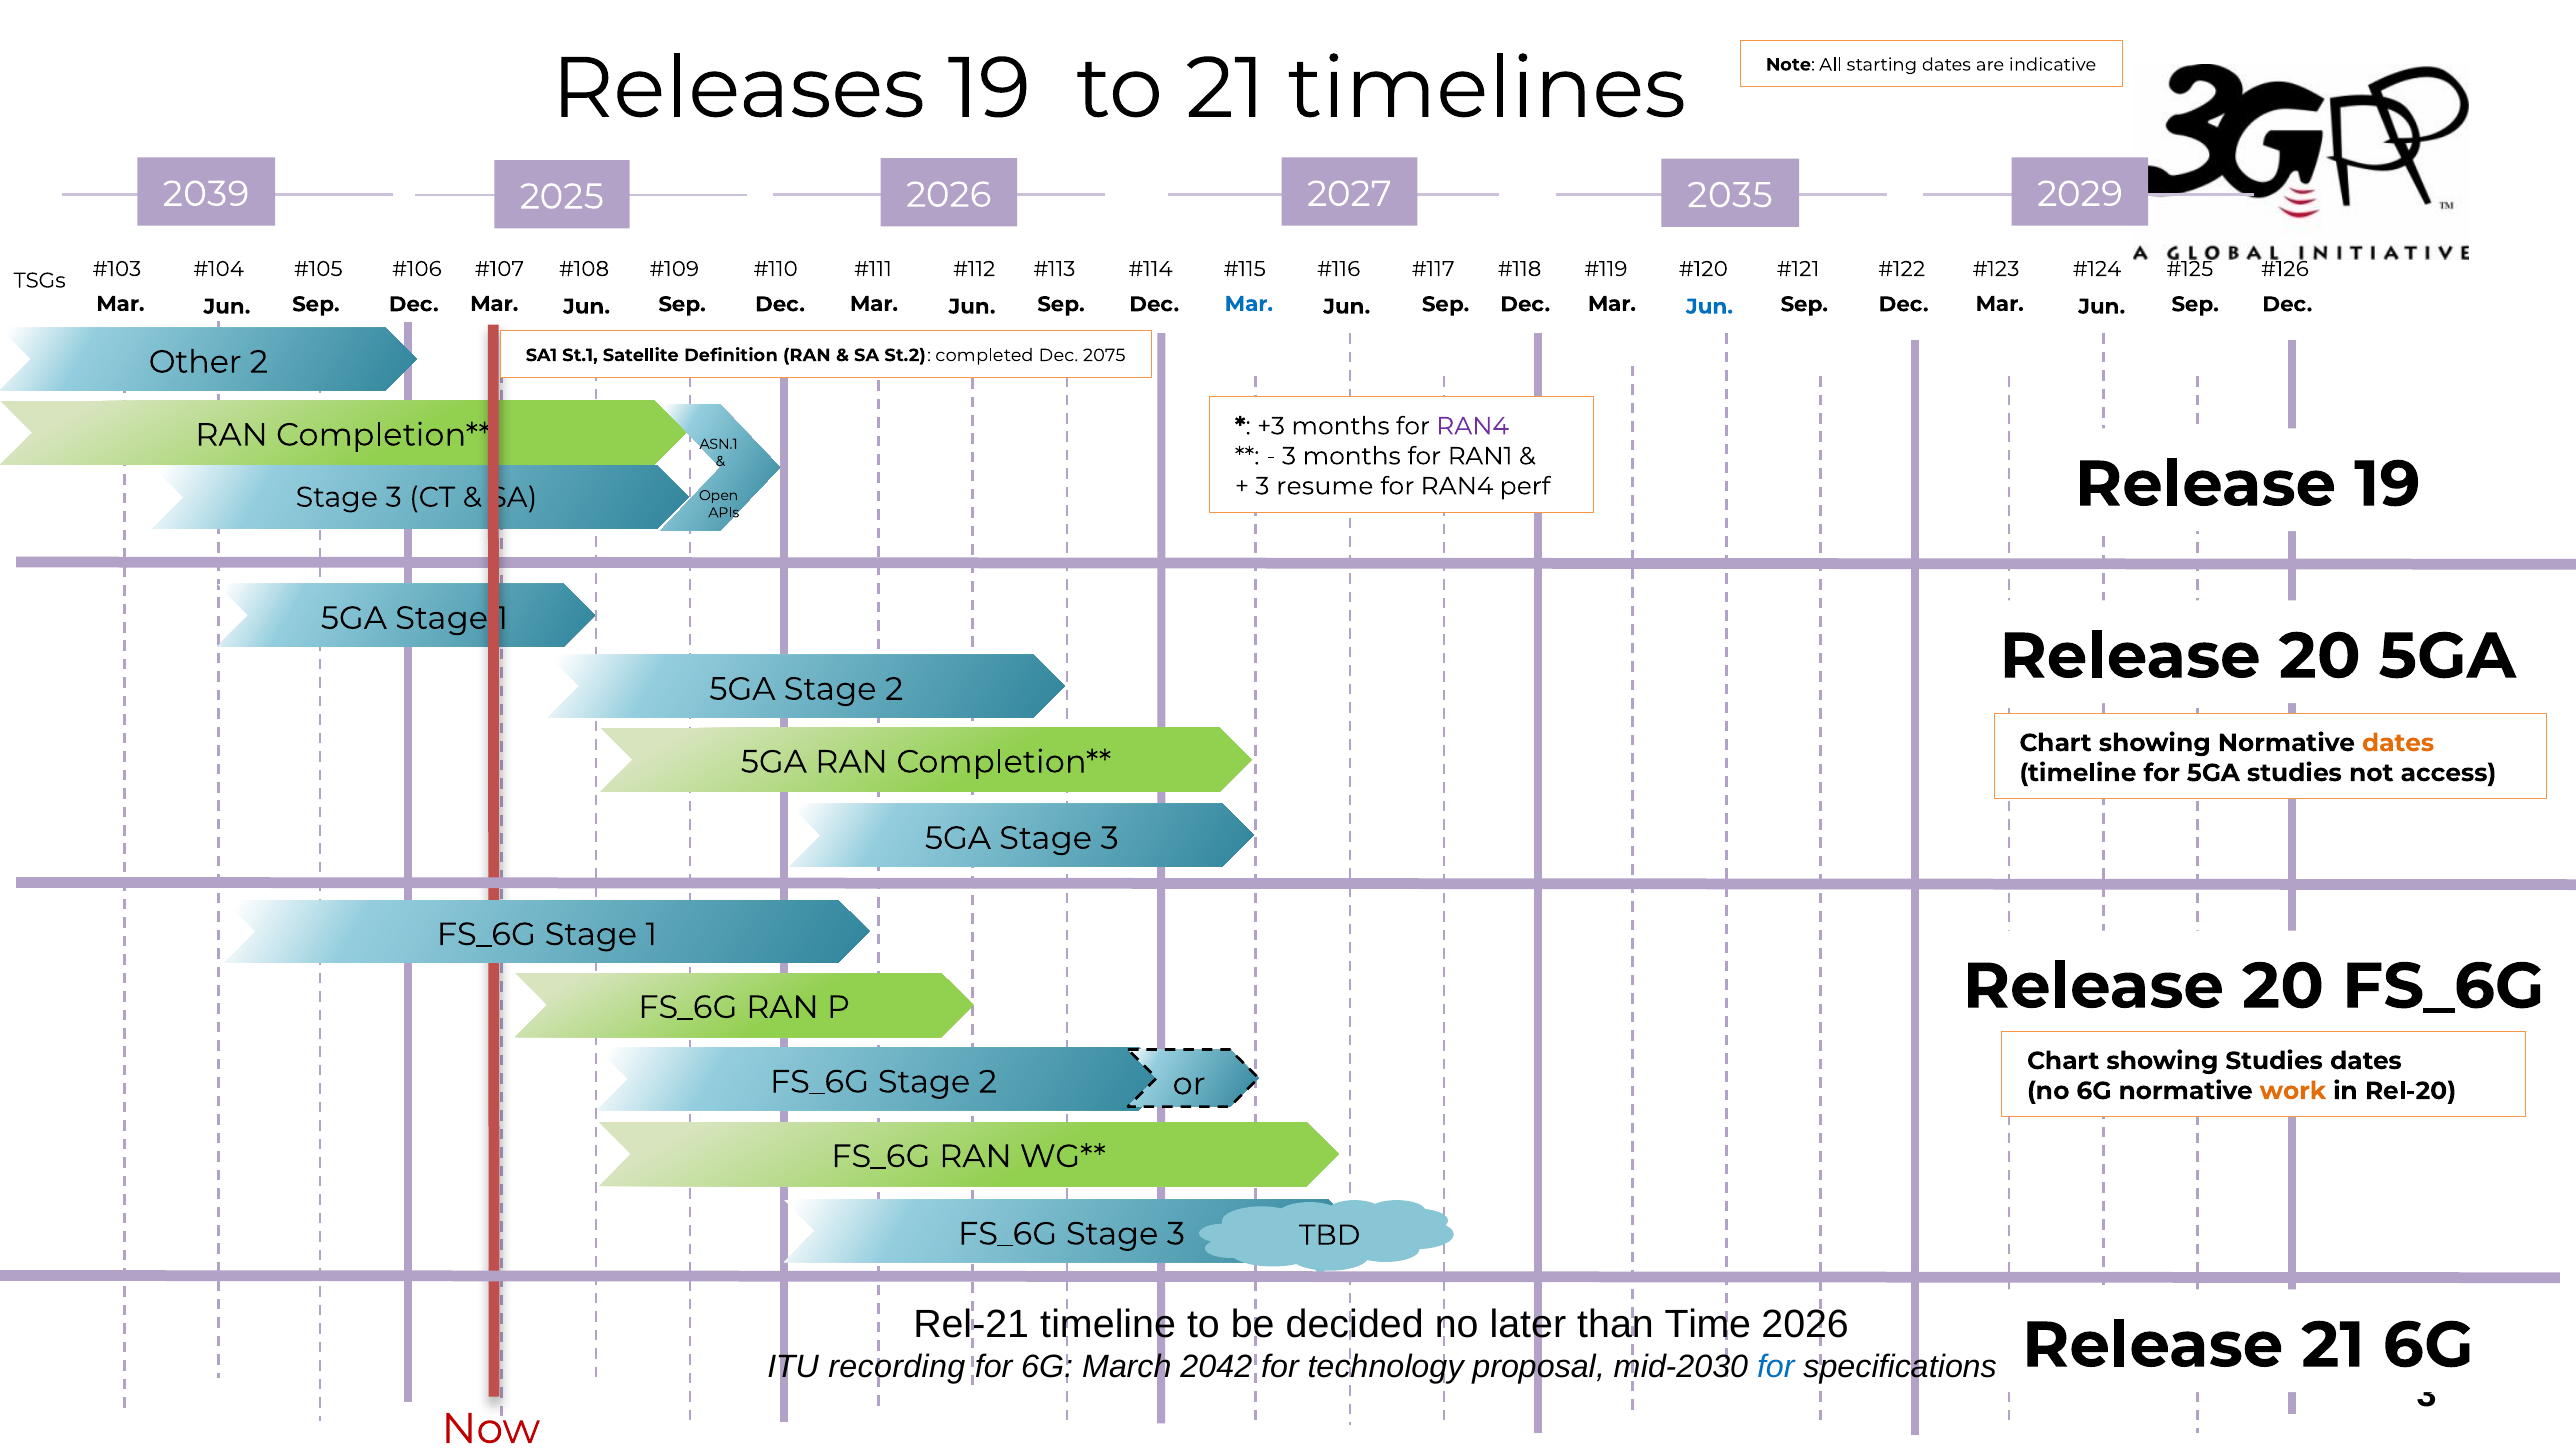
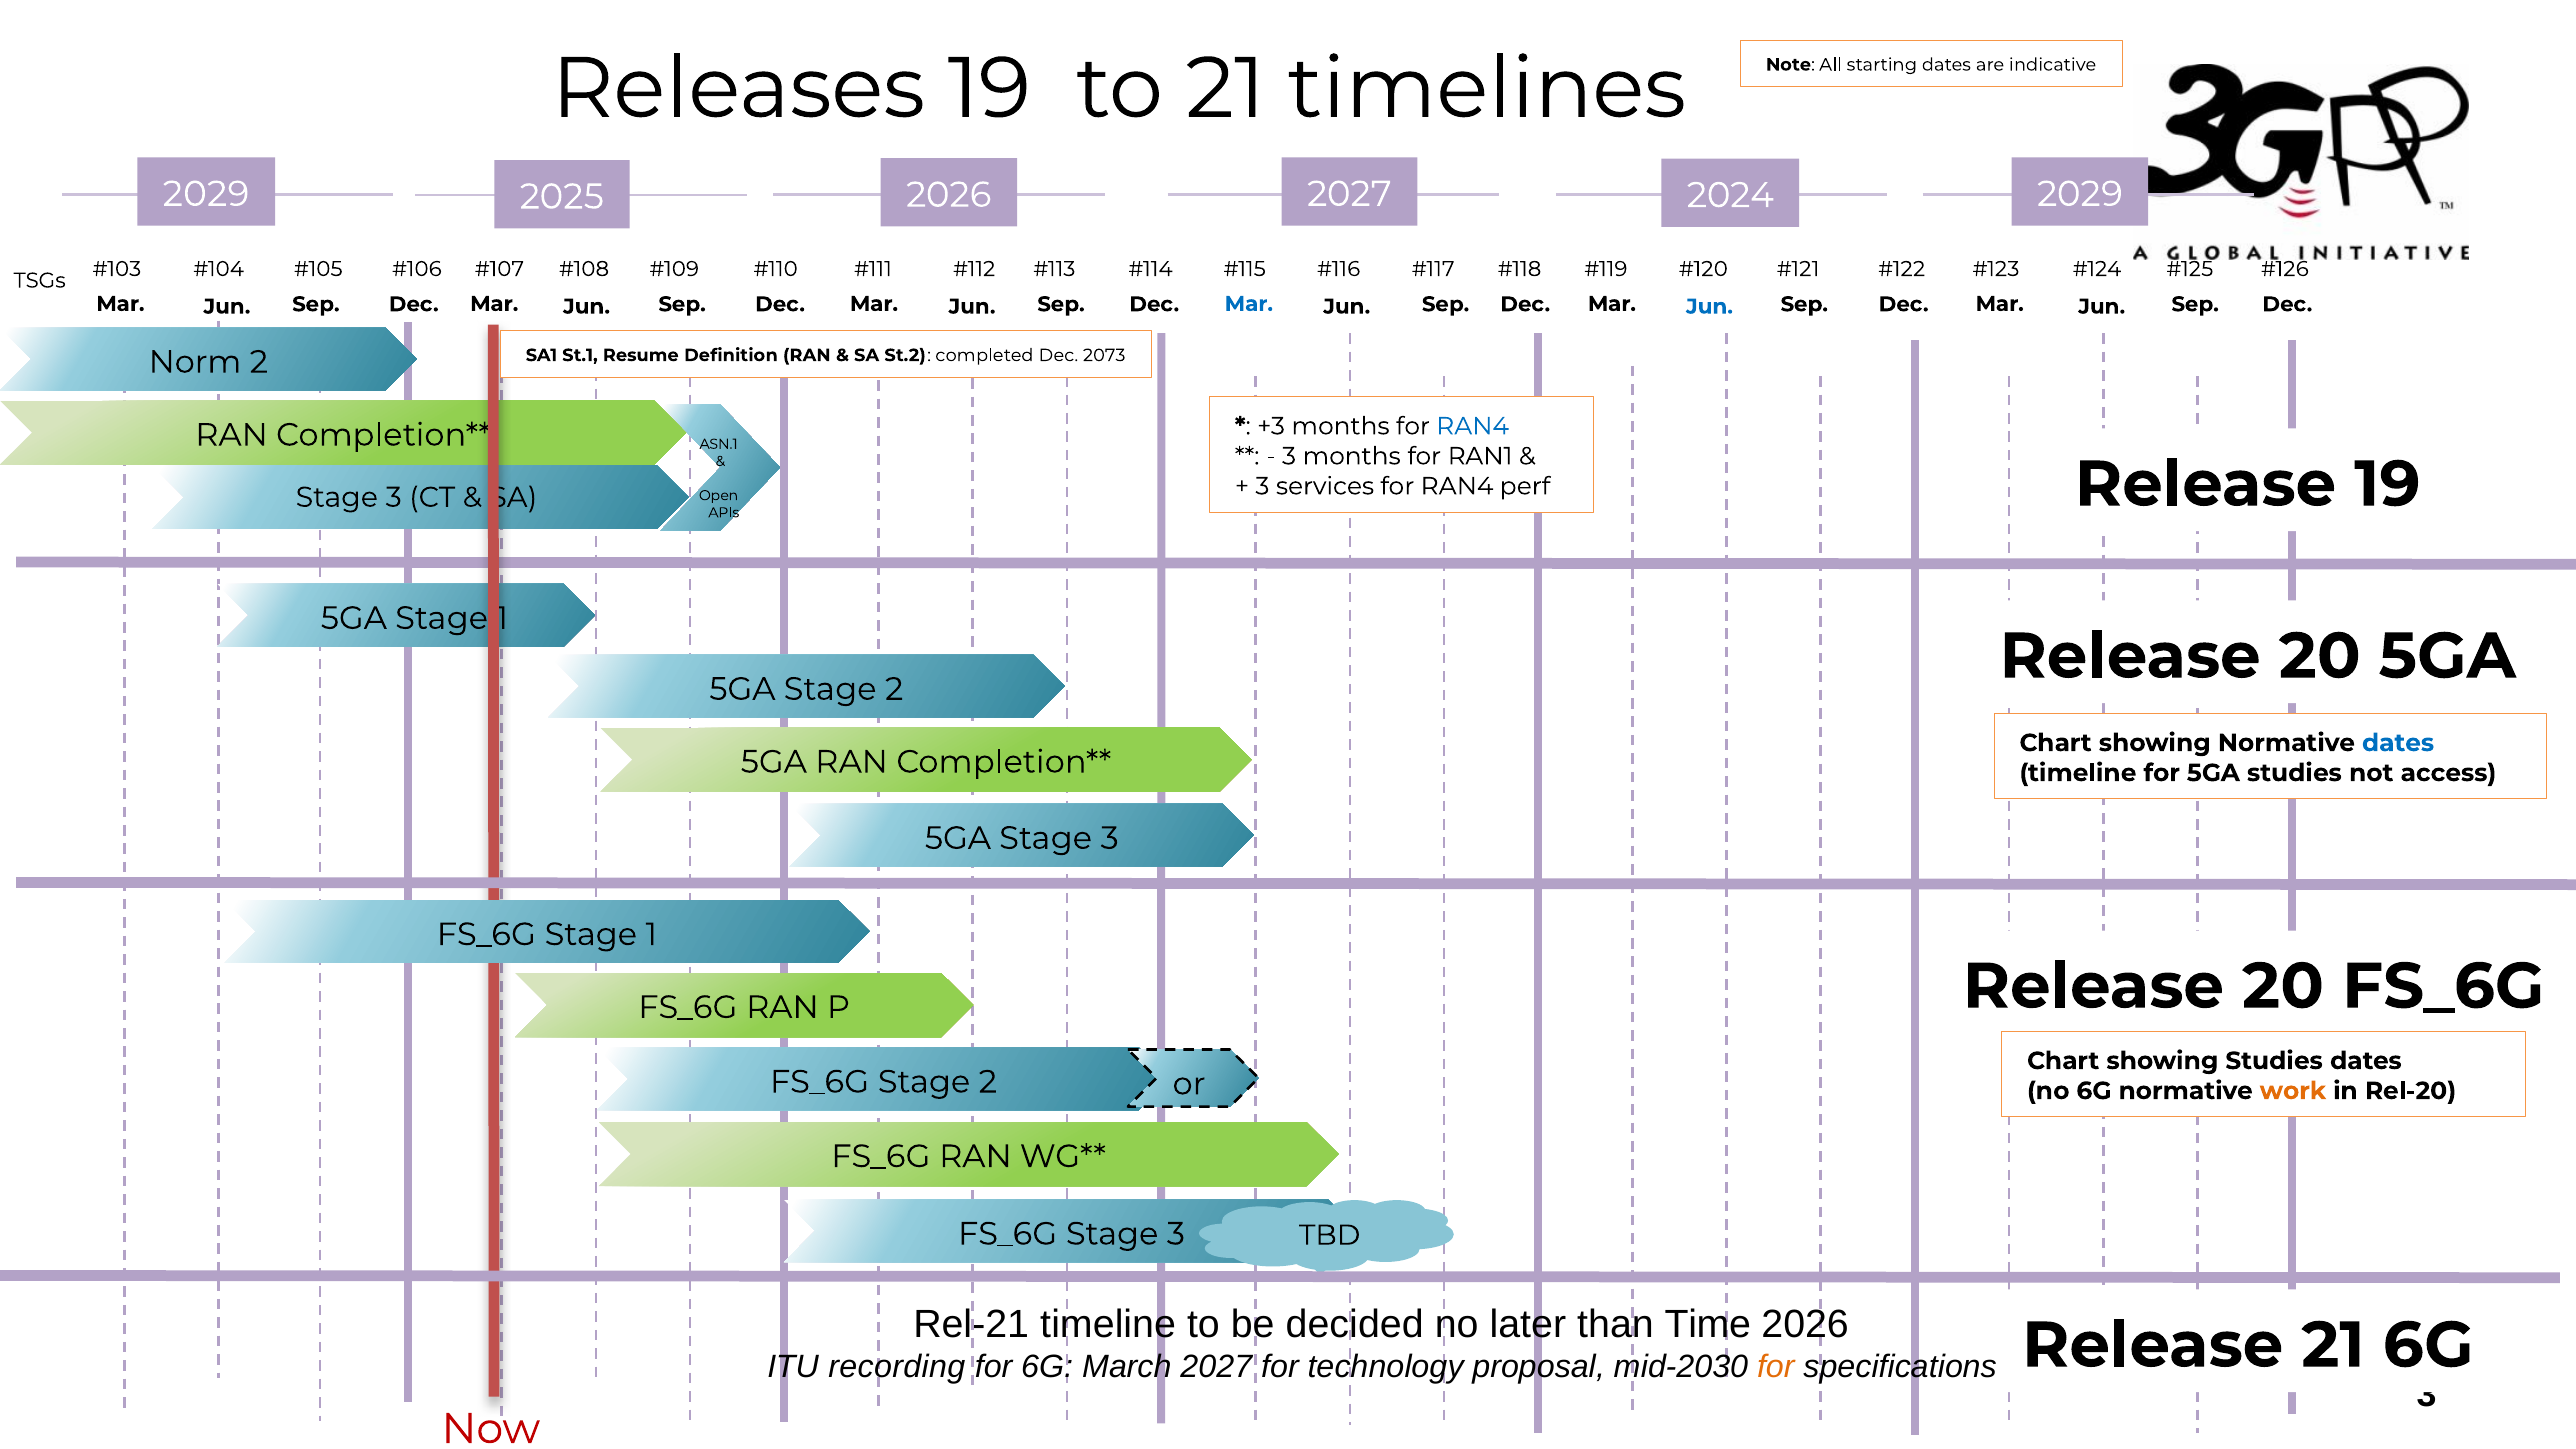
2039: 2039 -> 2029 (206, 194)
2035: 2035 -> 2024 (1730, 195)
Satellite: Satellite -> Resume (641, 355)
2075: 2075 -> 2073 (1104, 355)
Other: Other -> Norm (195, 362)
RAN4 colour: purple -> blue (1473, 426)
resume: resume -> services (1325, 486)
dates colour: orange -> blue (2398, 743)
March 2042: 2042 -> 2027 (1216, 1367)
for colour: blue -> orange (1776, 1367)
